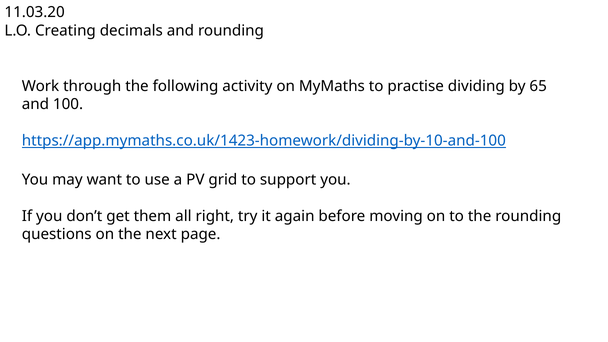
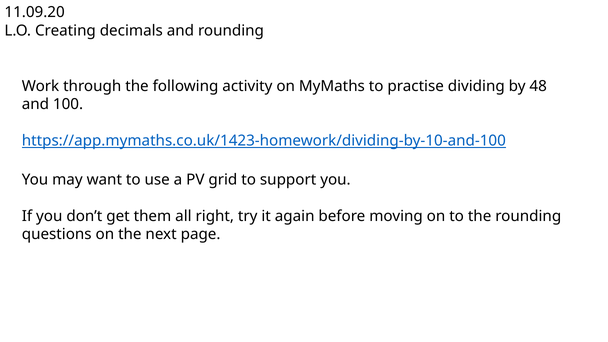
11.03.20: 11.03.20 -> 11.09.20 (35, 12)
65: 65 -> 48 (538, 86)
